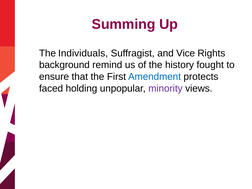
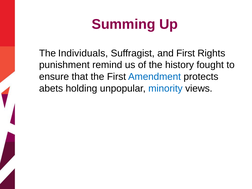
and Vice: Vice -> First (186, 53)
background: background -> punishment (64, 65)
faced: faced -> abets (51, 88)
minority colour: purple -> blue (165, 88)
